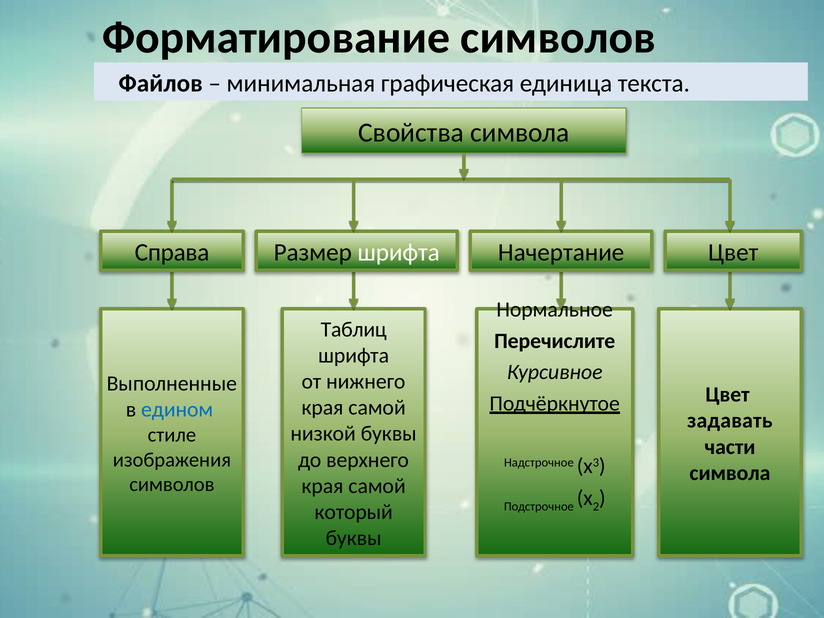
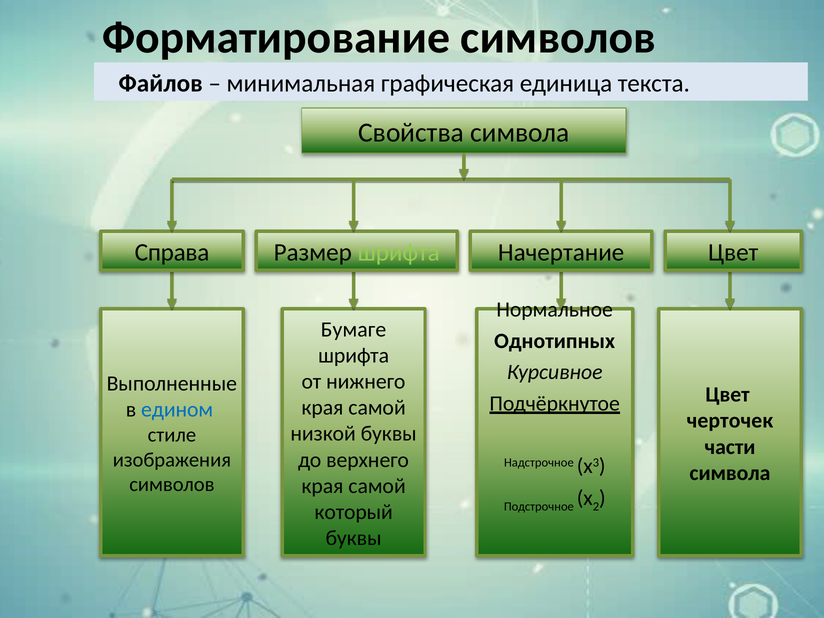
шрифта colour: white -> light green (399, 252)
Таблиц: Таблиц -> Бумаге (354, 329)
Перечислите: Перечислите -> Однотипных (555, 341)
задавать: задавать -> черточек (730, 421)
